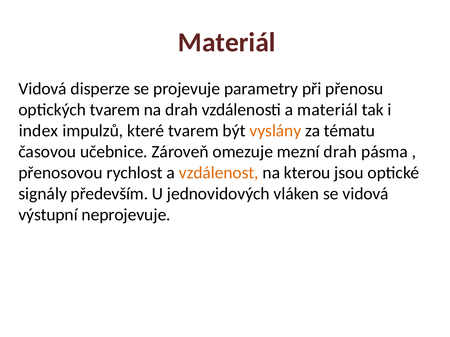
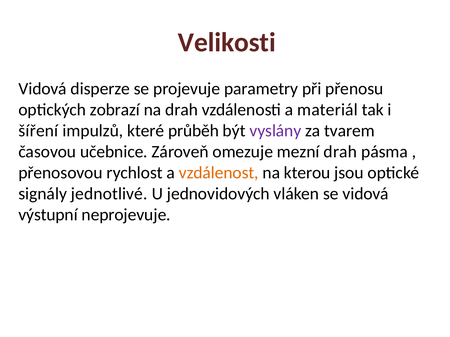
Materiál: Materiál -> Velikosti (227, 43)
optických tvarem: tvarem -> zobrazí (115, 110)
index: index -> šíření (38, 131)
které tvarem: tvarem -> průběh (193, 131)
vyslány colour: orange -> purple (275, 131)
tématu: tématu -> tvarem (349, 131)
především: především -> jednotlivé (109, 194)
